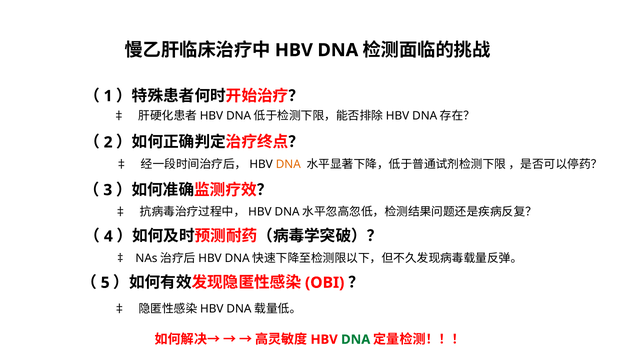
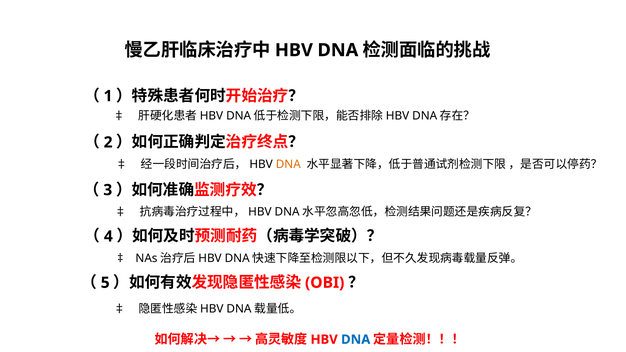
DNA colour: green -> blue (356, 340)
